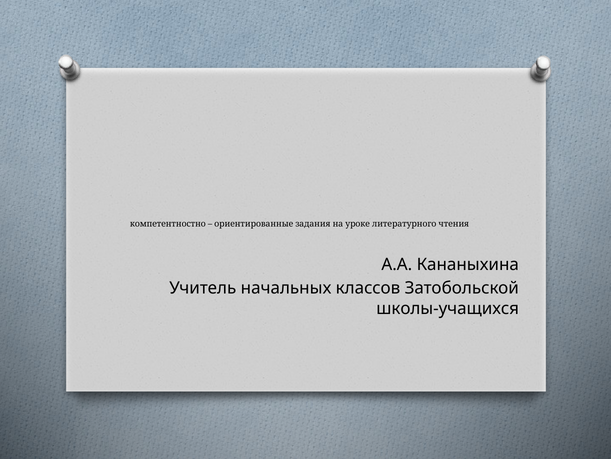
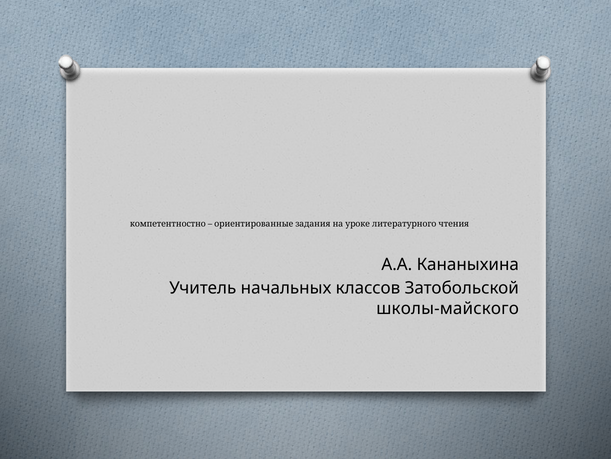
школы-учащихся: школы-учащихся -> школы-майского (448, 308)
